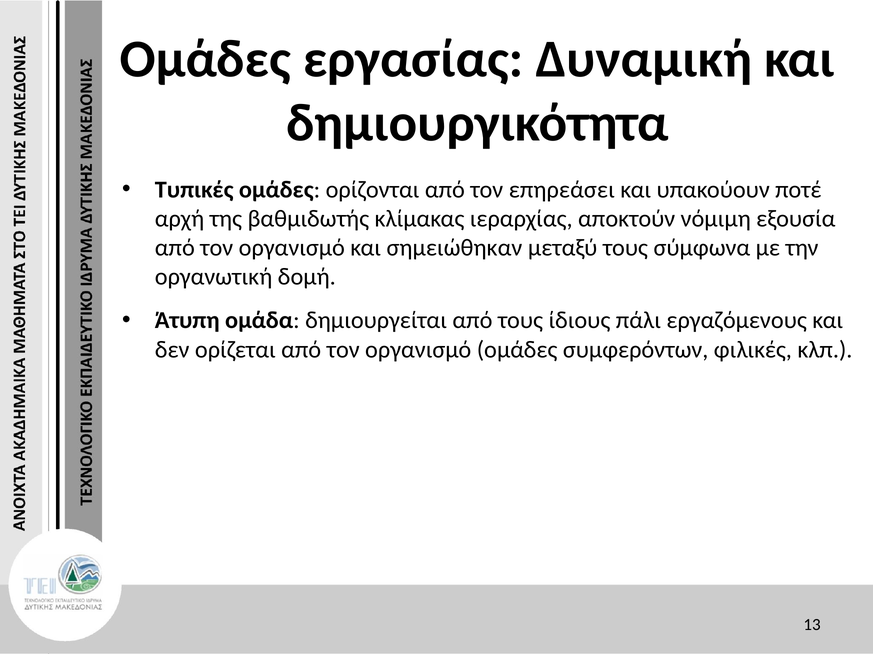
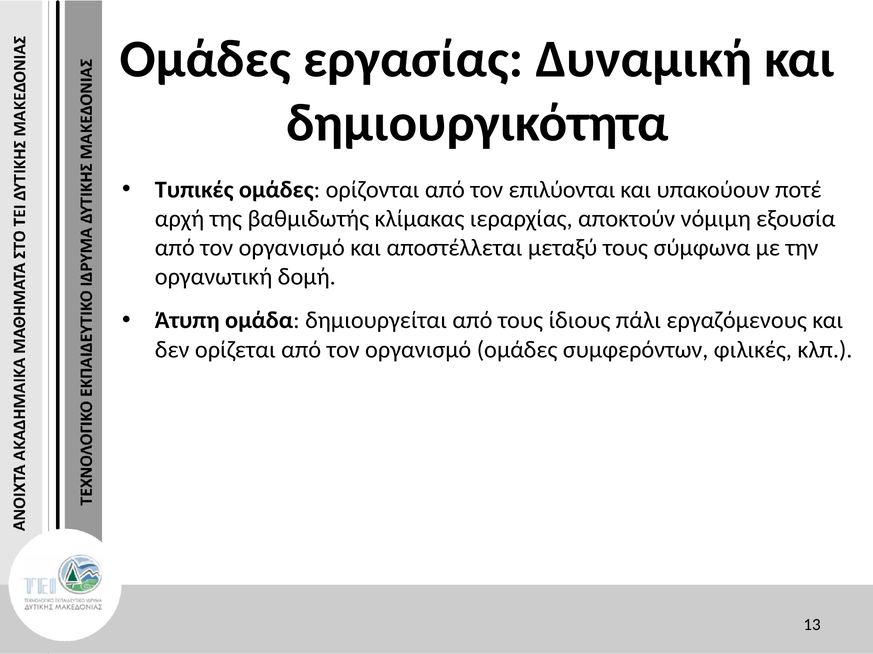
επηρεάσει: επηρεάσει -> επιλύονται (562, 190)
σημειώθηκαν: σημειώθηκαν -> αποστέλλεται (454, 248)
